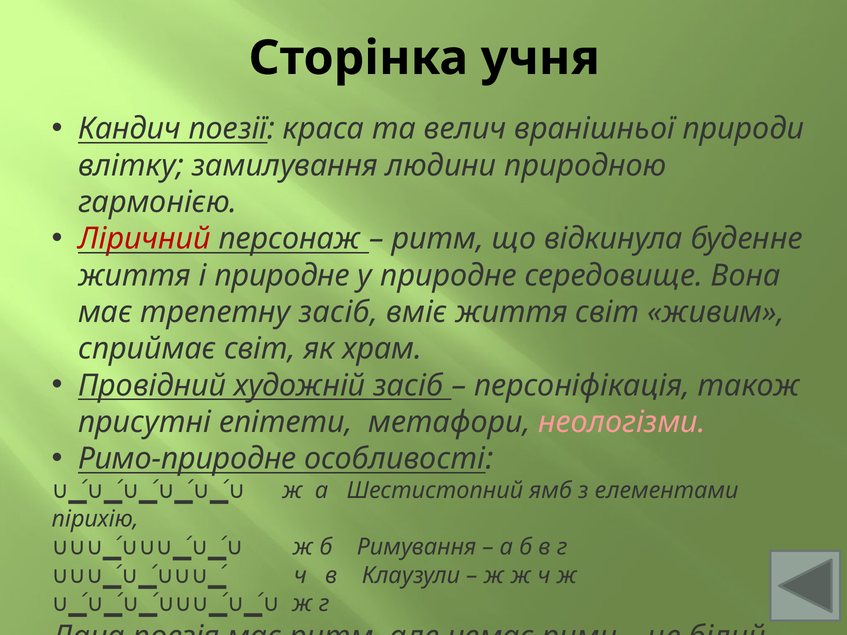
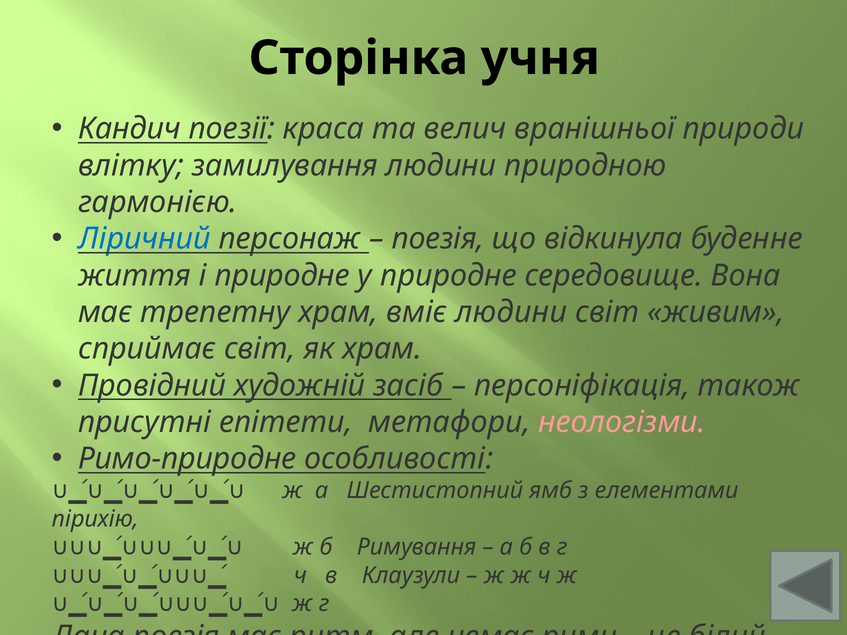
Ліричний colour: red -> blue (144, 239)
ритм: ритм -> поезія (438, 239)
трепетну засіб: засіб -> храм (338, 312)
вміє життя: життя -> людини (511, 312)
